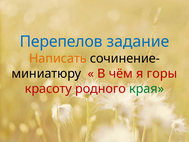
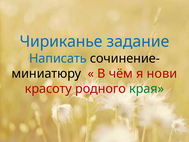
Перепелов: Перепелов -> Чириканье (61, 42)
Написать colour: orange -> blue (58, 58)
горы: горы -> нови (162, 73)
